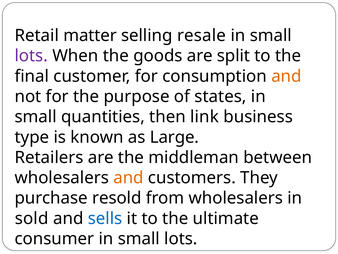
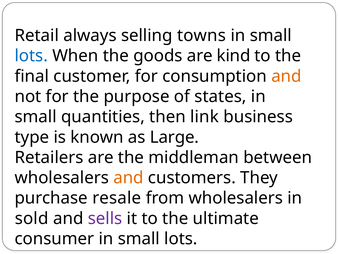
matter: matter -> always (90, 36)
resale: resale -> towns (201, 36)
lots colour: purple -> blue (31, 56)
split: split -> kind (234, 56)
resold: resold -> resale (117, 198)
sells colour: blue -> purple (105, 218)
